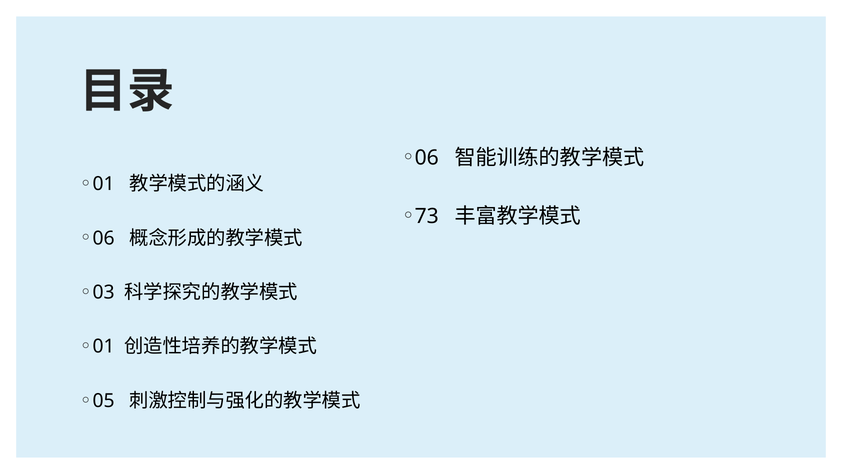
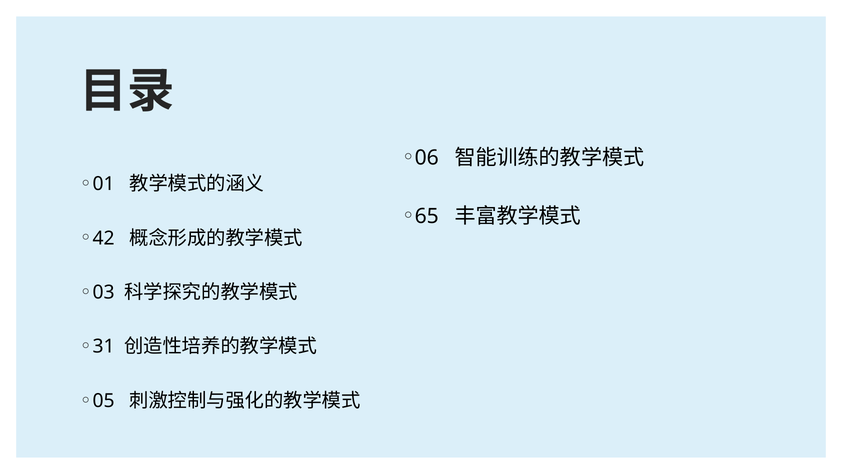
73: 73 -> 65 (427, 216)
06: 06 -> 42 (104, 238)
01: 01 -> 31 (104, 346)
